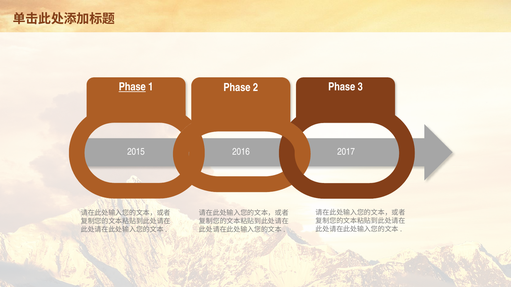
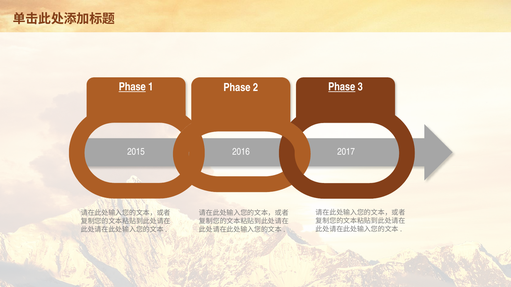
Phase underline: none -> present (342, 87)
